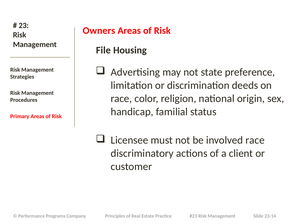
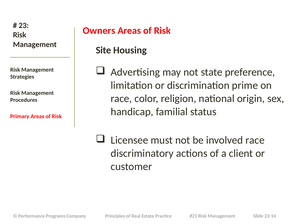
File: File -> Site (103, 50)
deeds: deeds -> prime (245, 85)
